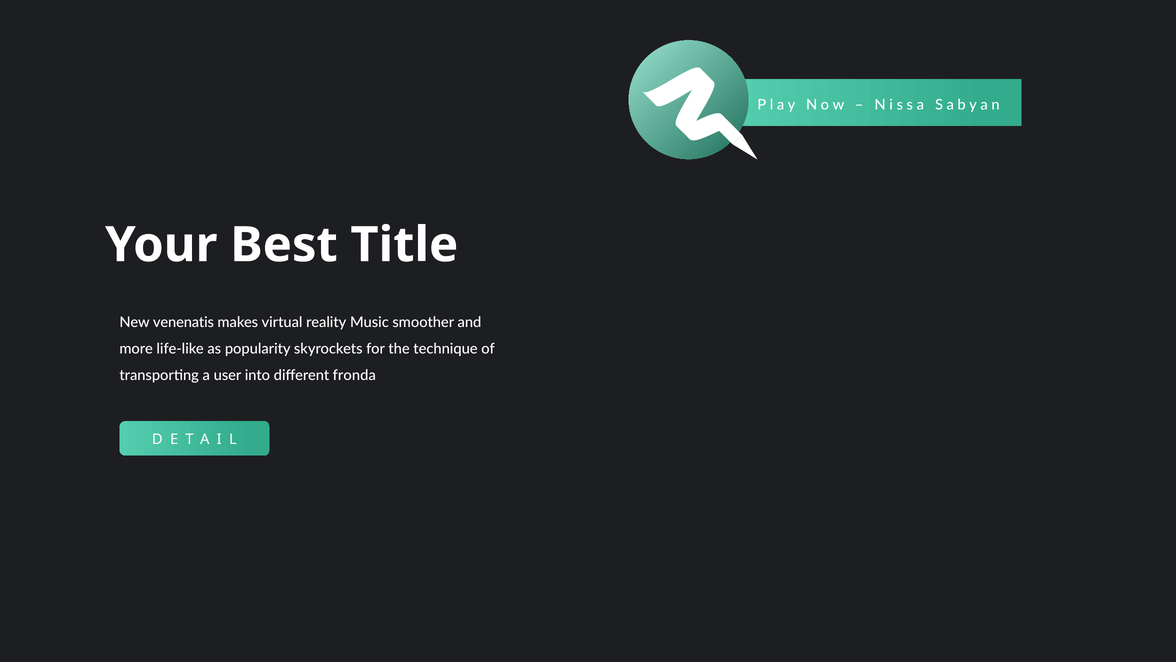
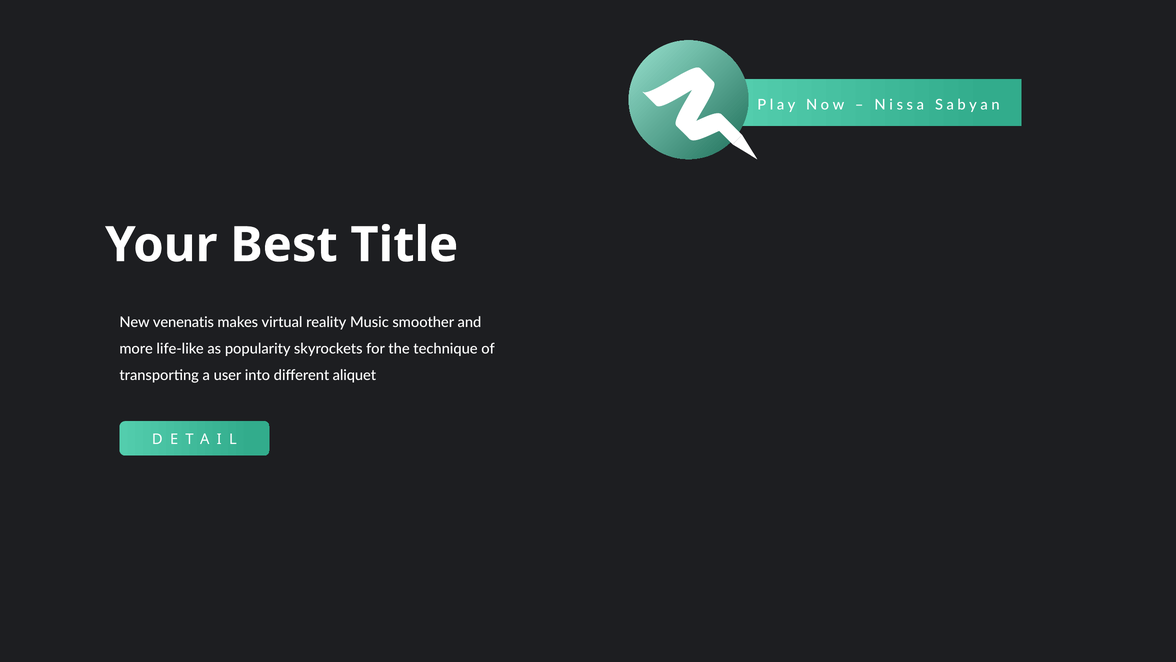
fronda: fronda -> aliquet (354, 375)
